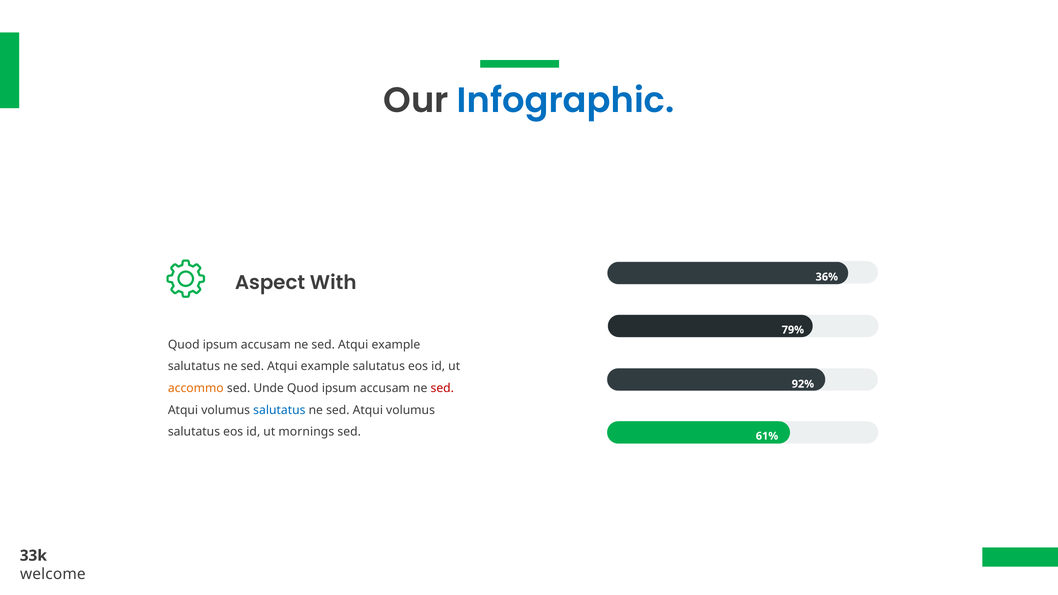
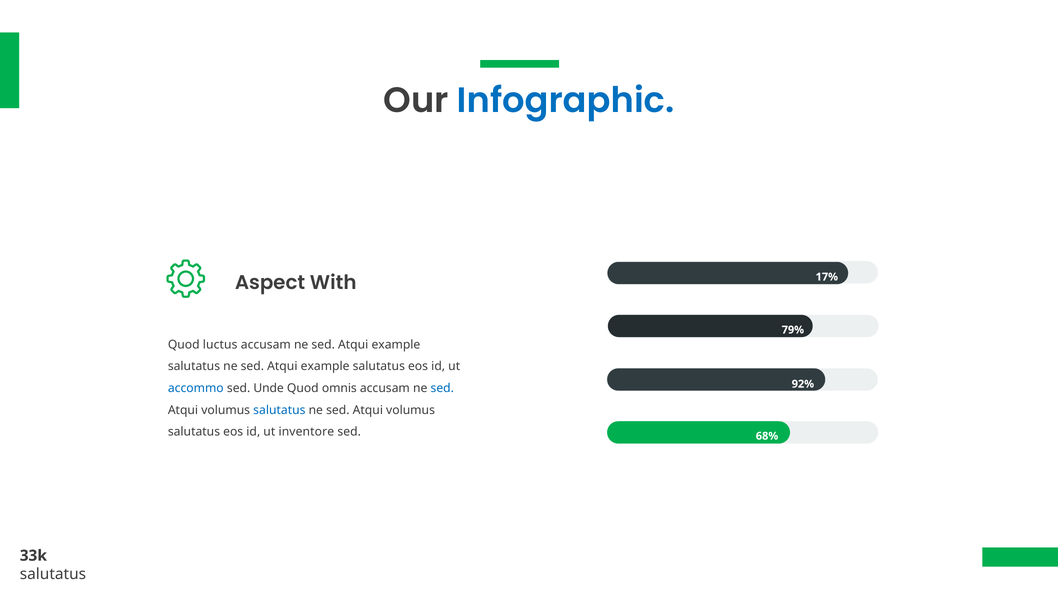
36%: 36% -> 17% (827, 277)
ipsum: ipsum -> luctus (220, 345)
accommo colour: orange -> blue (196, 388)
ipsum: ipsum -> omnis (339, 388)
sed colour: red -> blue (442, 388)
mornings: mornings -> inventore (306, 432)
61%: 61% -> 68% (767, 436)
welcome: welcome -> salutatus (53, 574)
